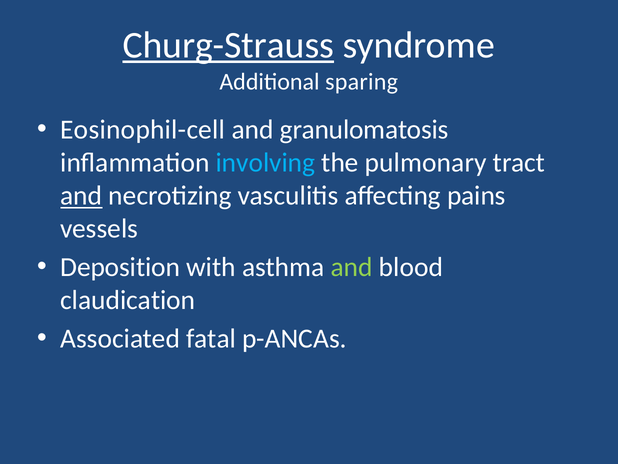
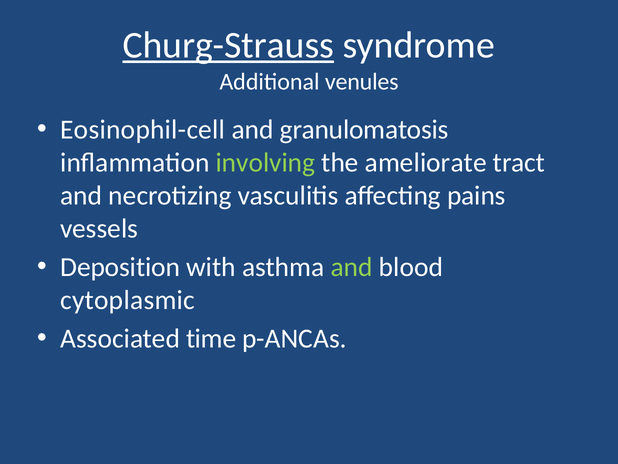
sparing: sparing -> venules (362, 82)
involving colour: light blue -> light green (265, 163)
pulmonary: pulmonary -> ameliorate (426, 163)
and underline: present -> none (81, 196)
claudication: claudication -> cytoplasmic (128, 300)
fatal: fatal -> time (211, 338)
